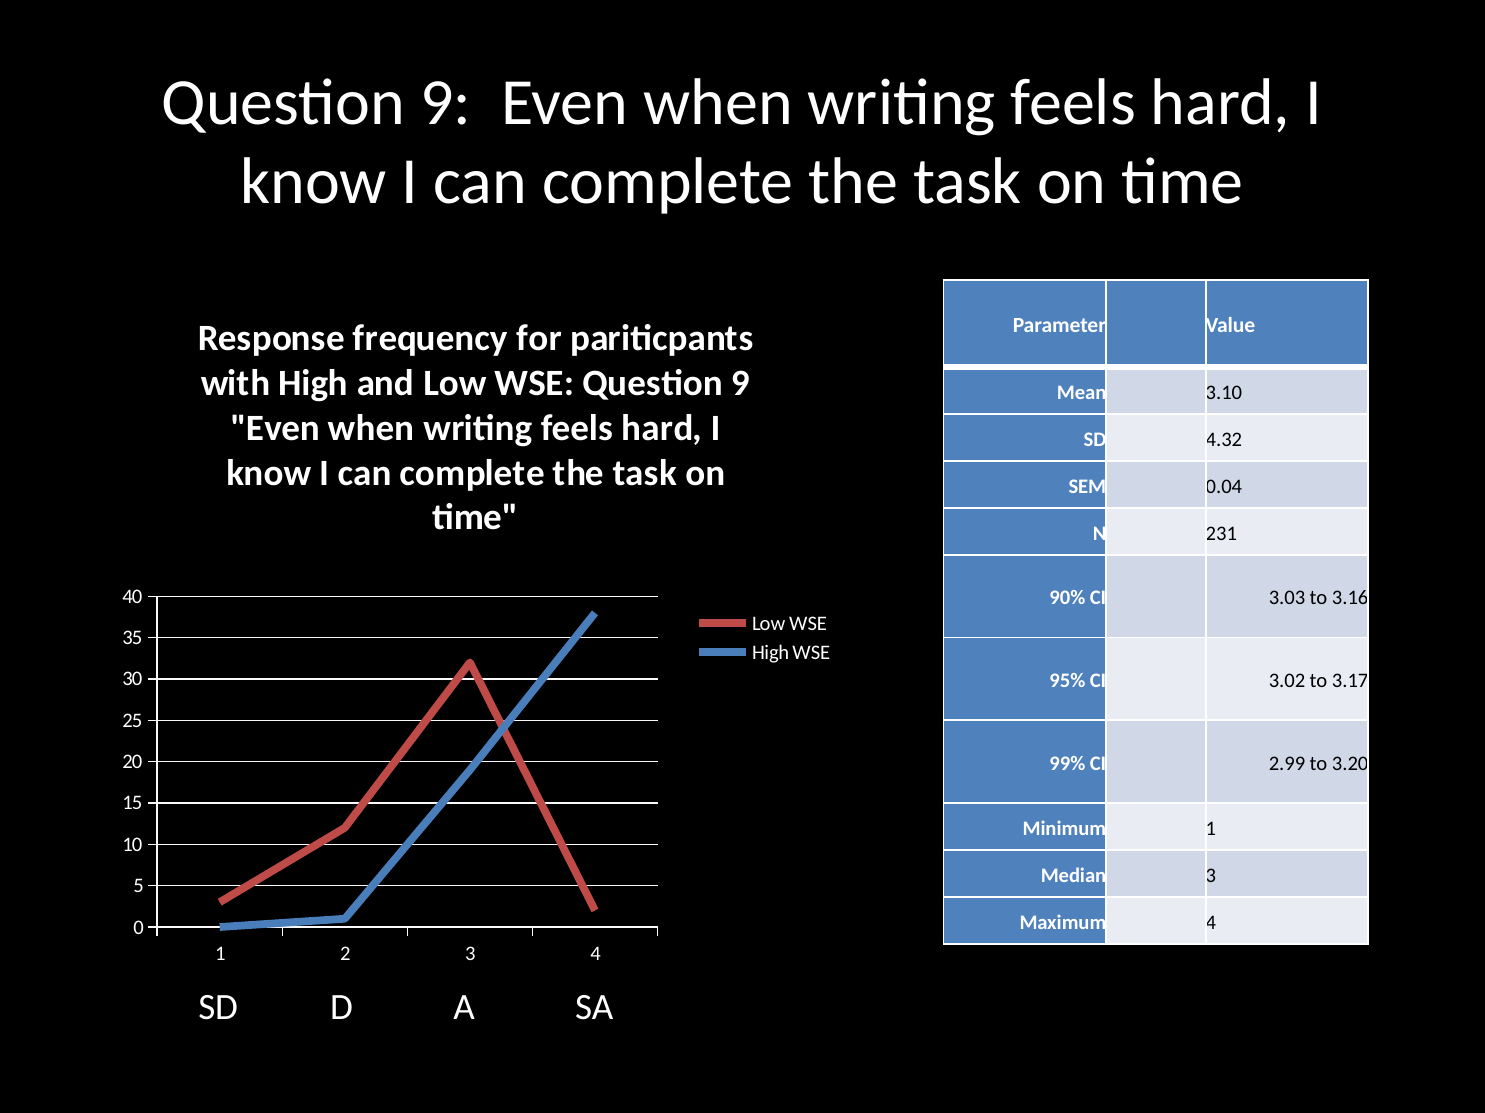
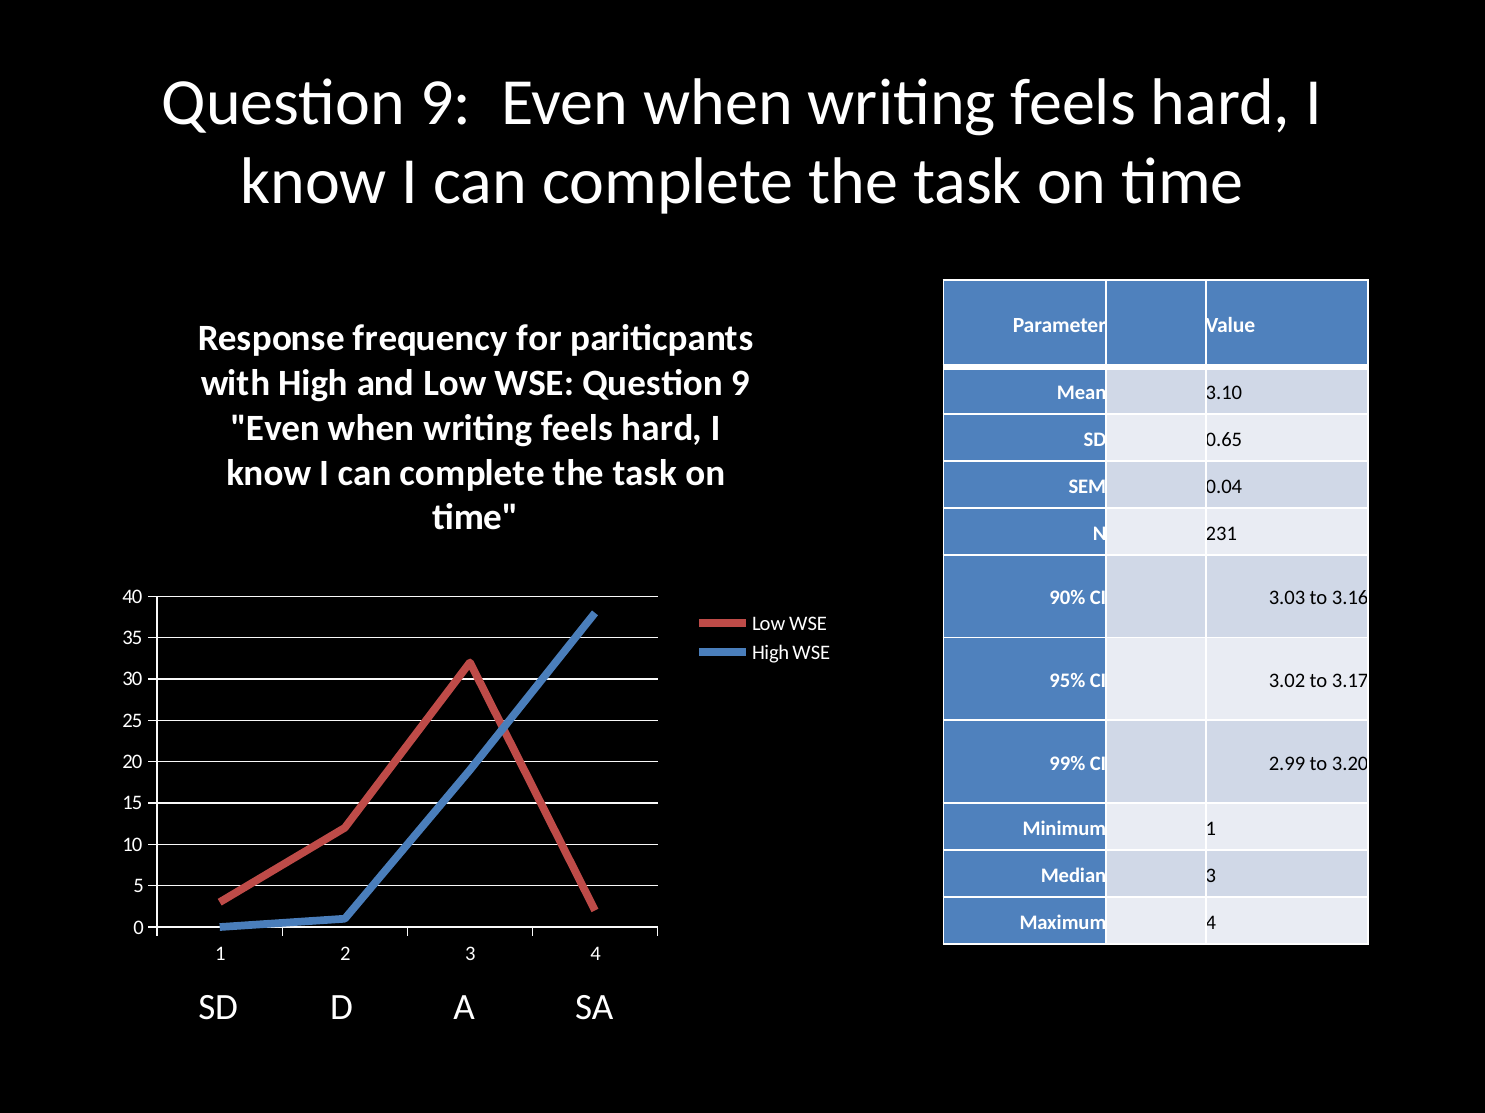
4.32: 4.32 -> 0.65 (1224, 440)
